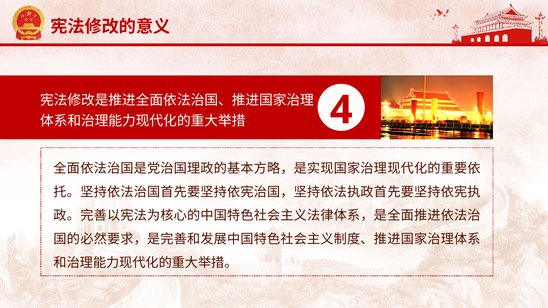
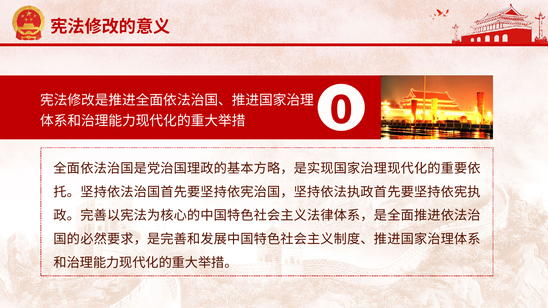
4: 4 -> 0 (341, 110)
